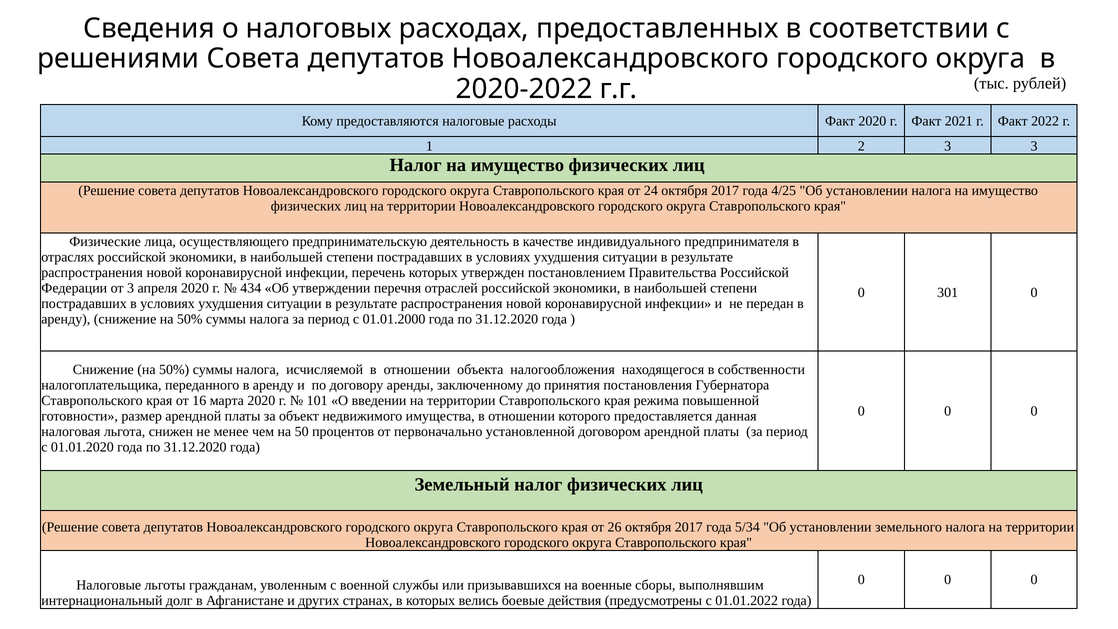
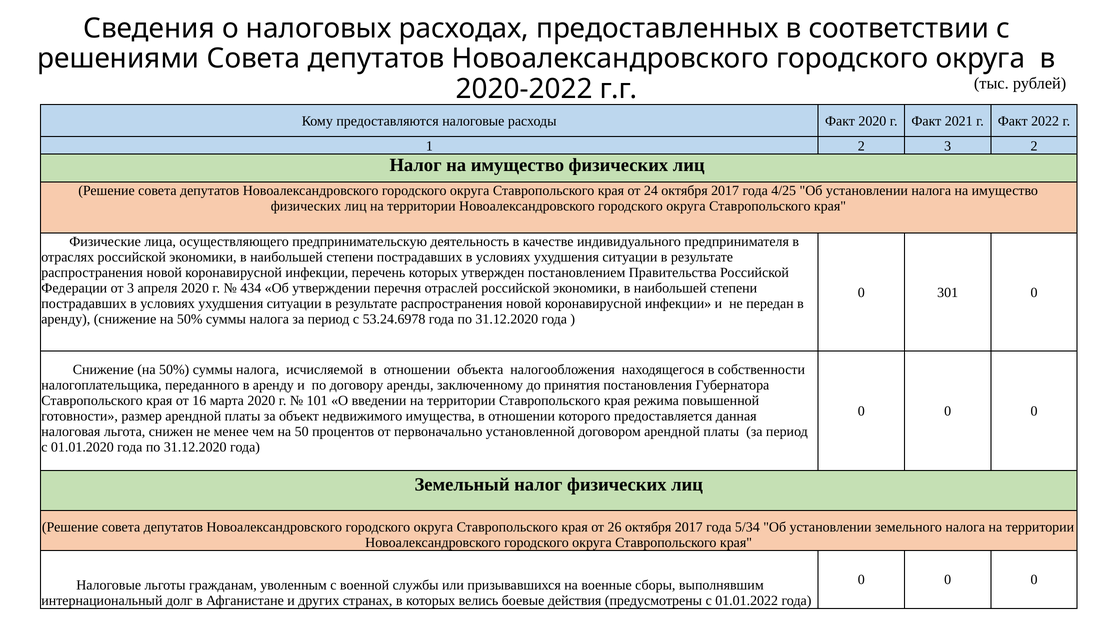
3 3: 3 -> 2 (1034, 146)
01.01.2000: 01.01.2000 -> 53.24.6978 (394, 319)
